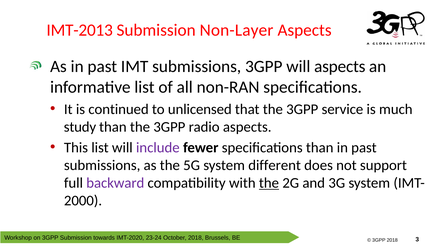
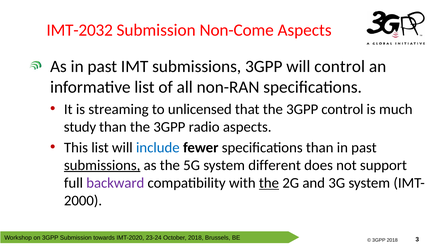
IMT-2013: IMT-2013 -> IMT-2032 (80, 30)
Non-Layer: Non-Layer -> Non-Come (237, 30)
will aspects: aspects -> control (340, 67)
continued: continued -> streaming (119, 109)
3GPP service: service -> control (342, 109)
include colour: purple -> blue (158, 148)
submissions underline: none -> present (102, 165)
